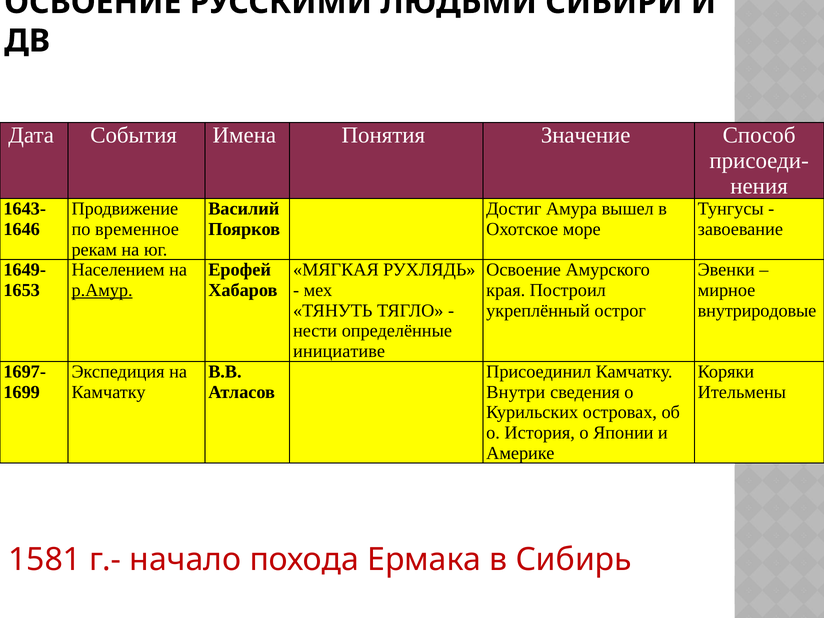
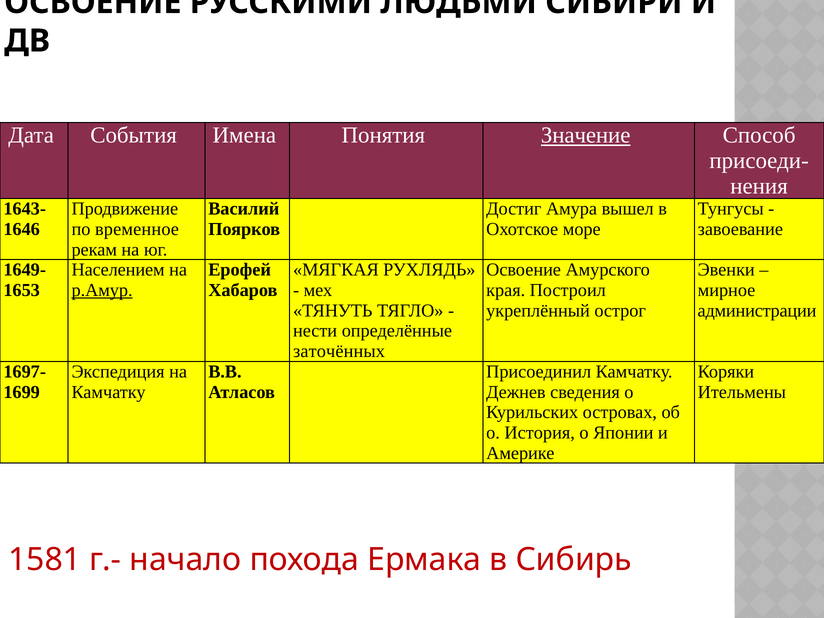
Значение underline: none -> present (586, 135)
внутриродовые: внутриродовые -> администрации (757, 311)
инициативе: инициативе -> заточённых (339, 351)
Внутри: Внутри -> Дежнев (516, 392)
